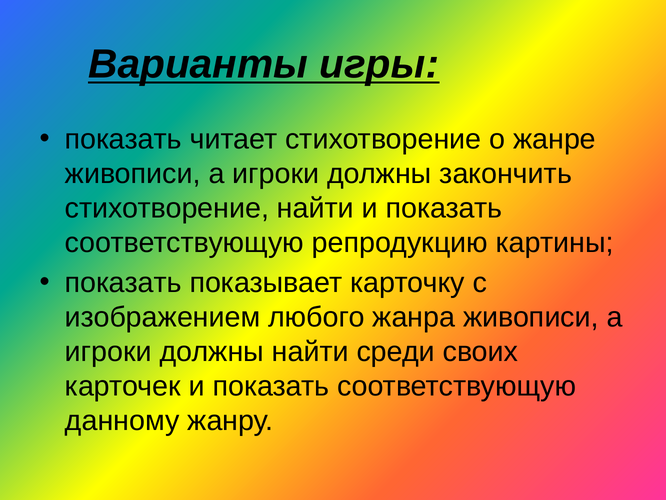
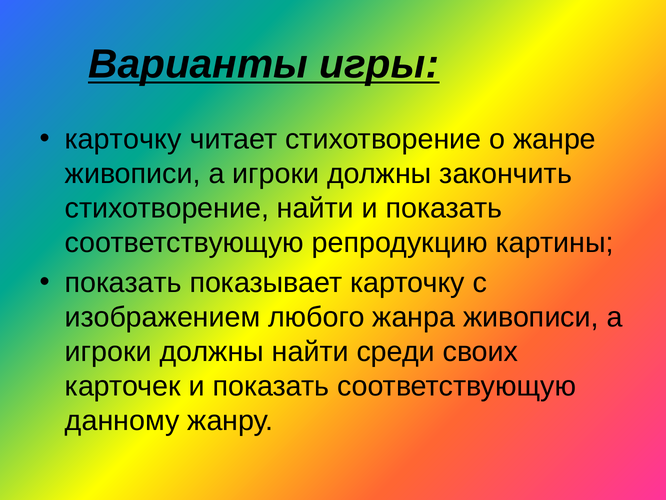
показать: показать -> карточку (123, 139)
